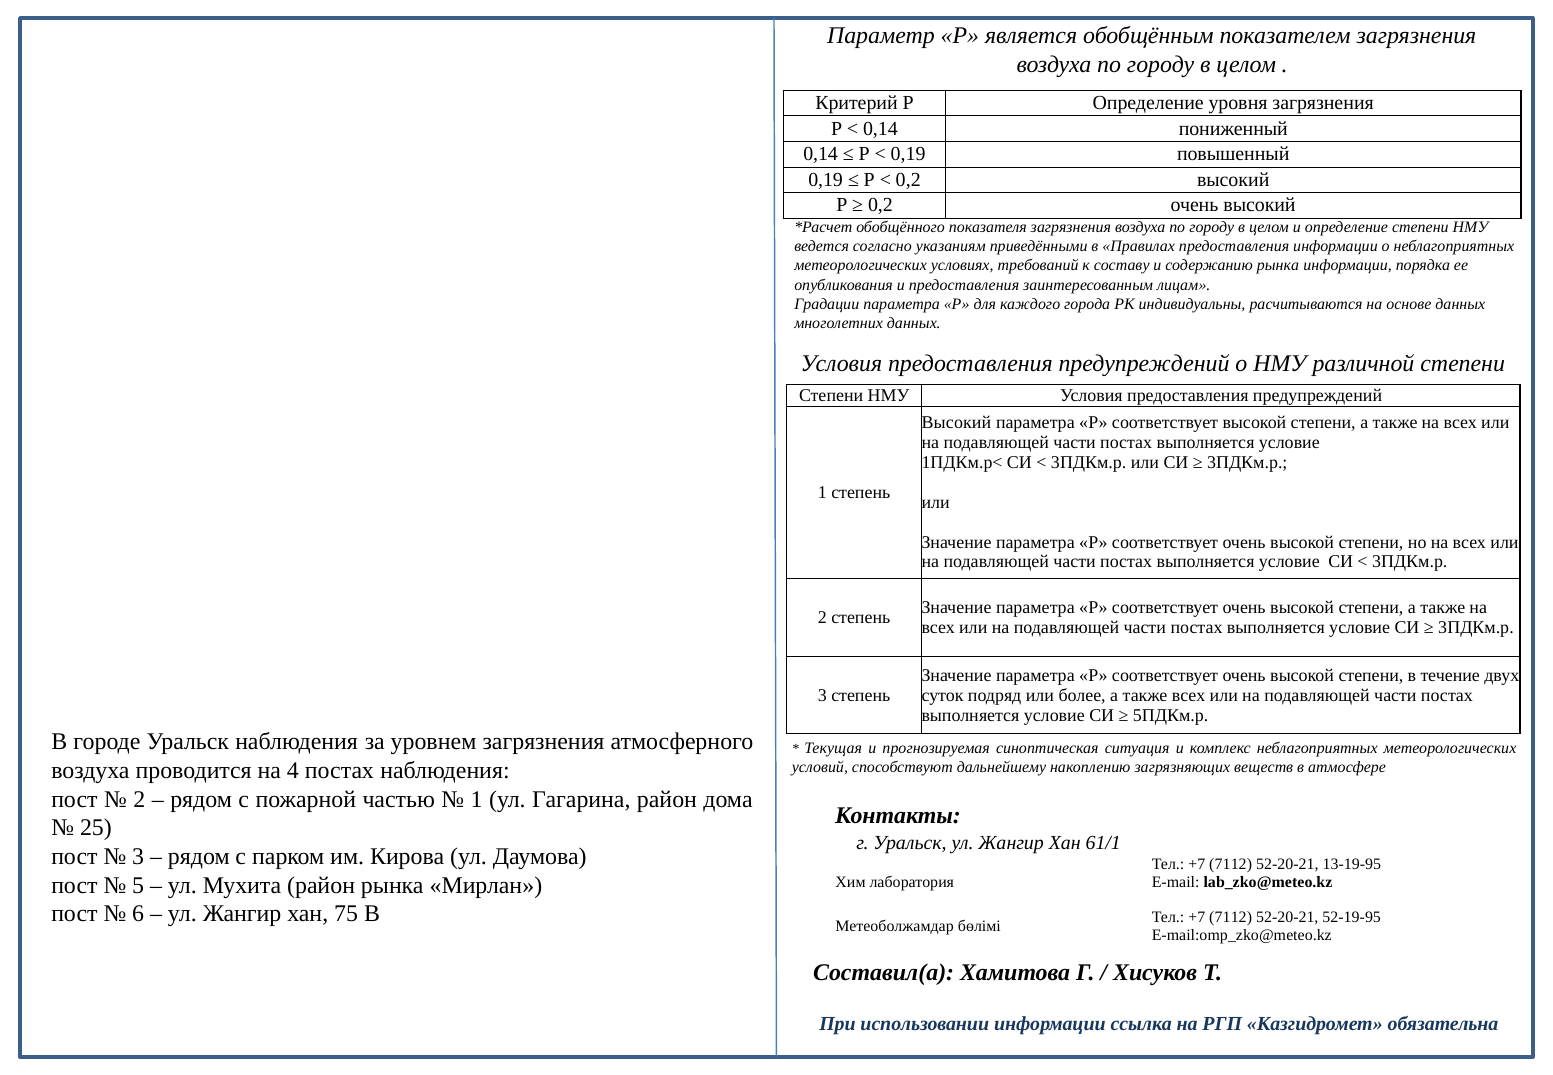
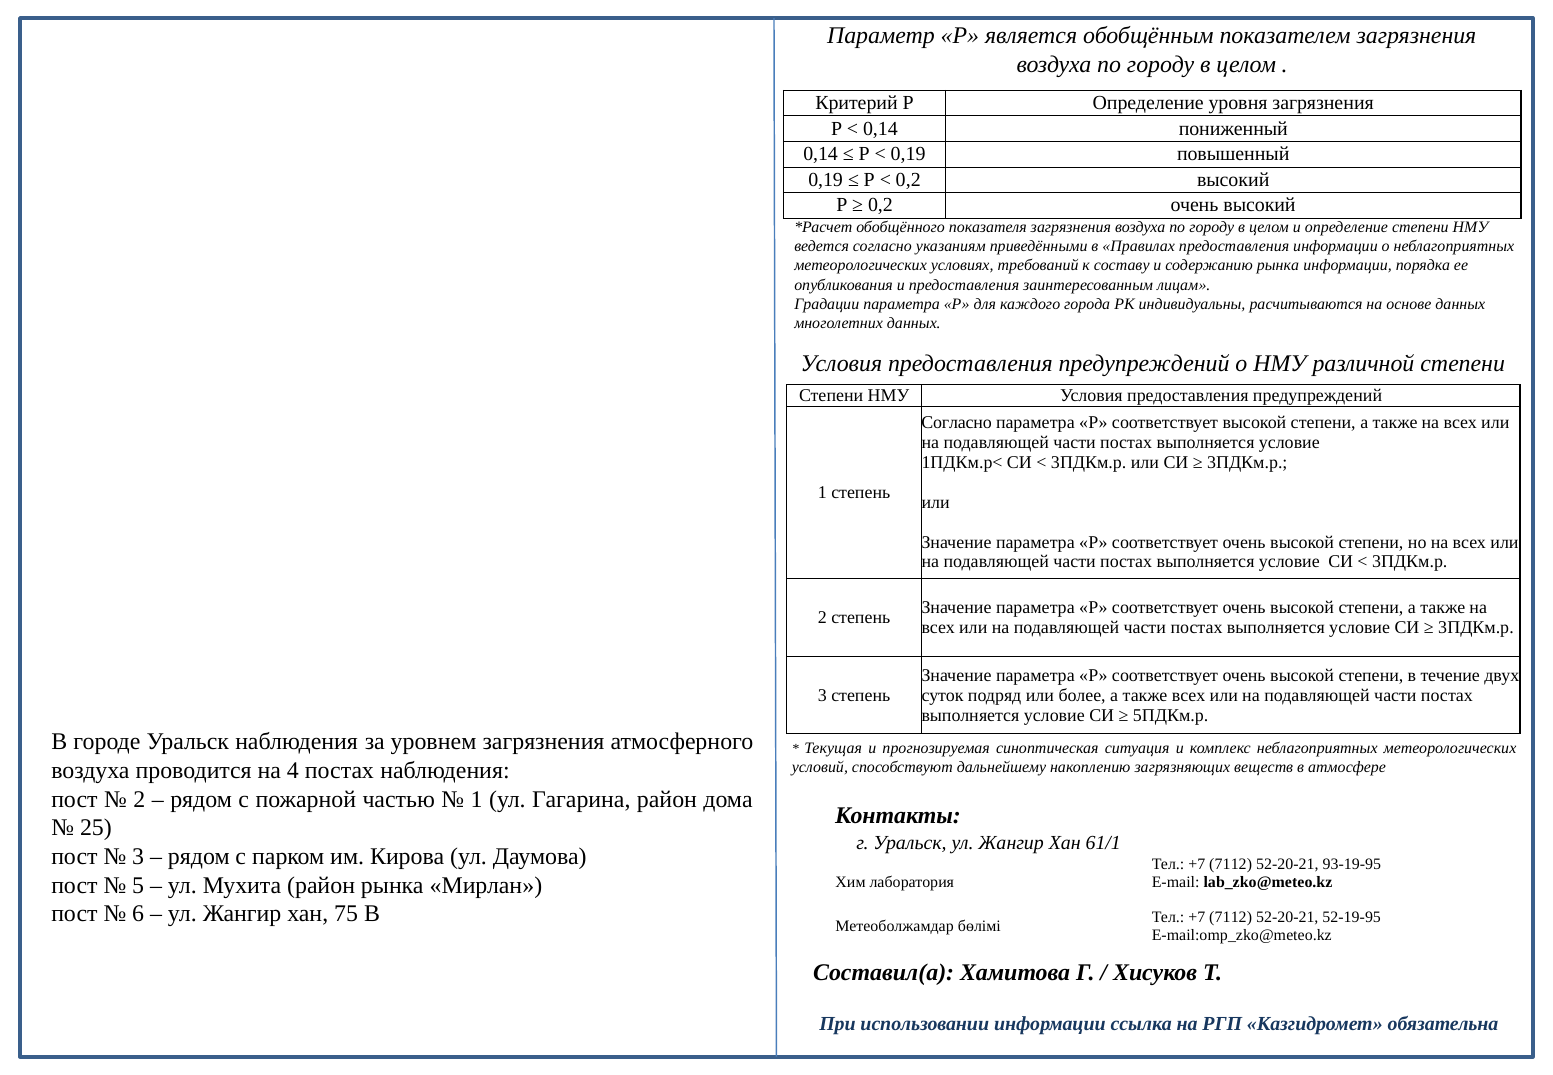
Высокий: Высокий -> Согласно (957, 423)
13-19-95: 13-19-95 -> 93-19-95 (1352, 865)
